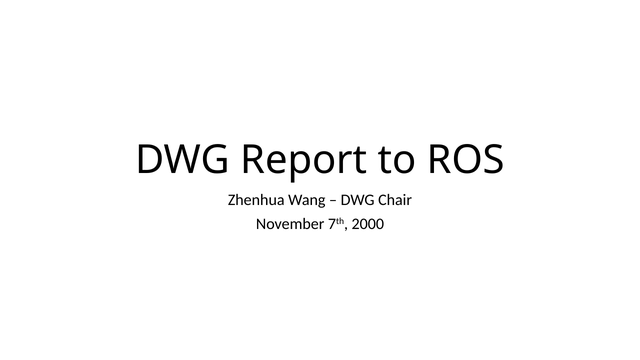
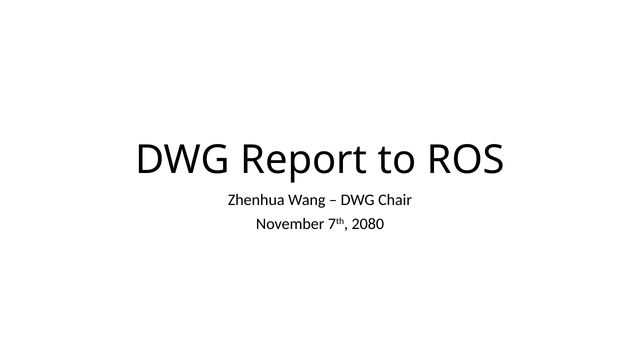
2000: 2000 -> 2080 (368, 224)
